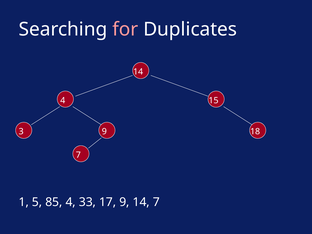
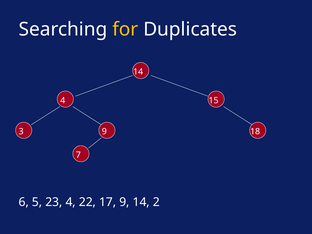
for colour: pink -> yellow (125, 29)
1: 1 -> 6 (24, 202)
85: 85 -> 23 (54, 202)
33: 33 -> 22 (87, 202)
14 7: 7 -> 2 (156, 202)
